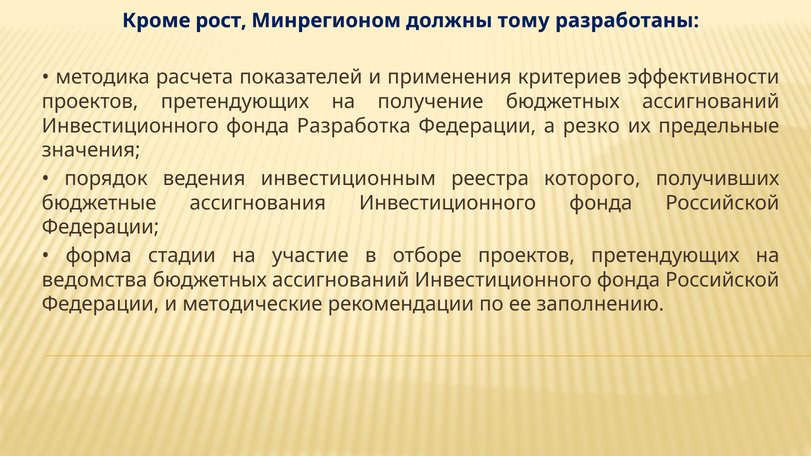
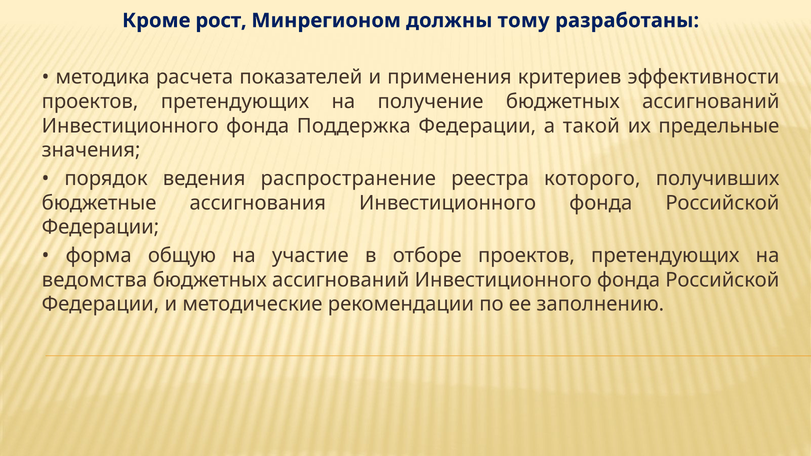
Разработка: Разработка -> Поддержка (354, 126)
резко: резко -> такой (591, 126)
инвестиционным: инвестиционным -> распространение (348, 179)
стадии: стадии -> общую (182, 256)
